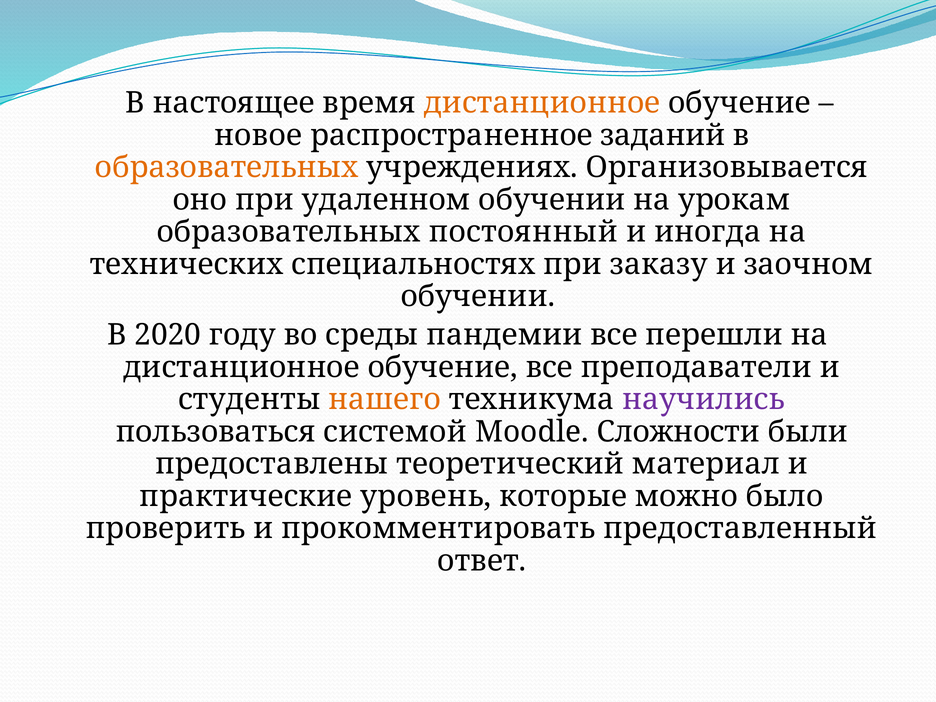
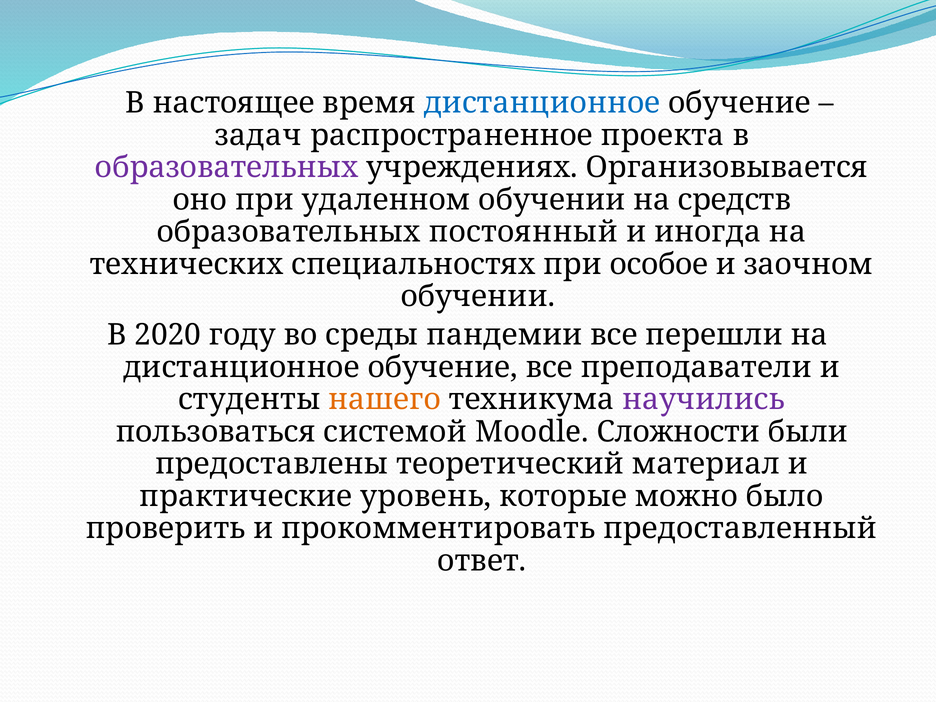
дистанционное colour: orange -> blue (542, 103)
новое: новое -> задач (258, 135)
заданий: заданий -> проекта (663, 135)
образовательных colour: orange -> purple (227, 167)
урокам: урокам -> средств (734, 200)
заказу: заказу -> особое (659, 264)
